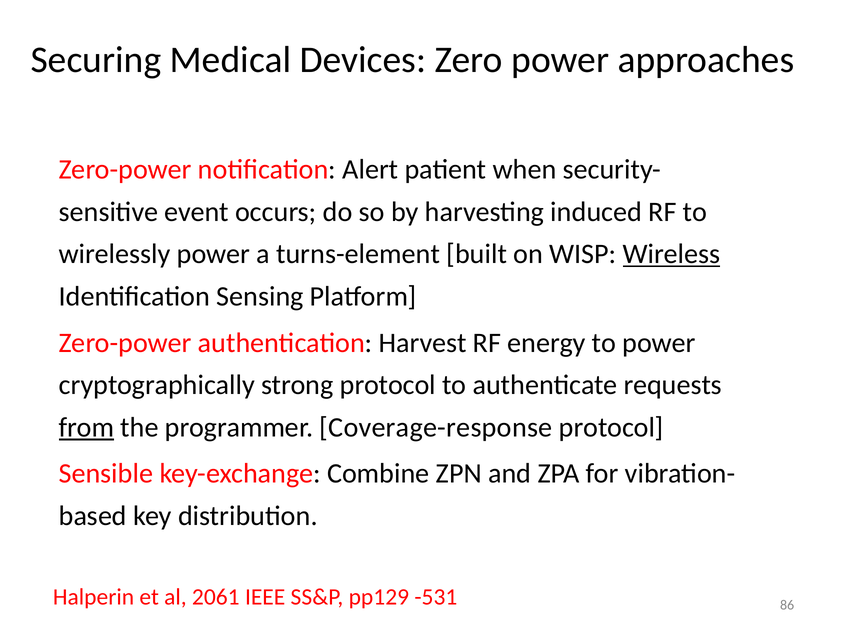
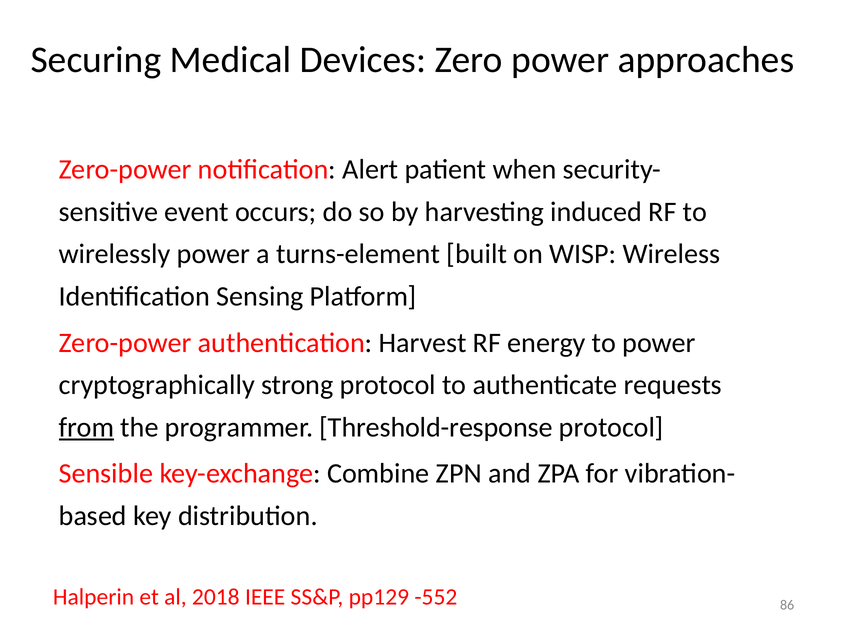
Wireless underline: present -> none (672, 254)
Coverage-response: Coverage-response -> Threshold-response (436, 427)
2061: 2061 -> 2018 (216, 597)
-531: -531 -> -552 (436, 597)
